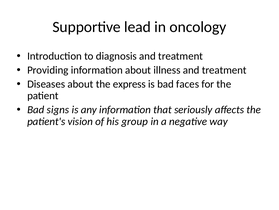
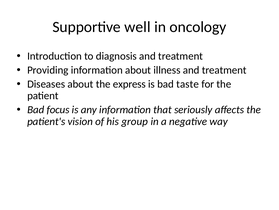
lead: lead -> well (137, 27)
faces: faces -> taste (188, 84)
signs: signs -> focus (58, 109)
